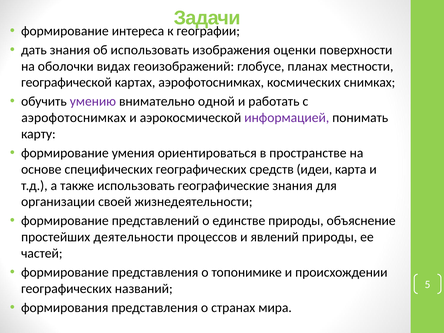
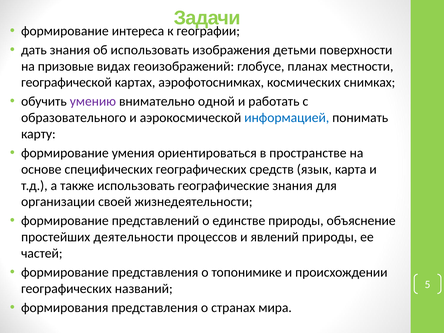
оценки: оценки -> детьми (295, 50)
оболочки: оболочки -> призовые (66, 66)
аэрофотоснимках: аэрофотоснимках -> образовательного (74, 118)
информацией colour: purple -> blue (287, 118)
идеи: идеи -> язык (314, 169)
